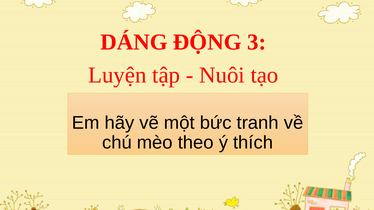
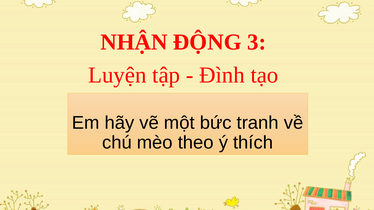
DÁNG: DÁNG -> NHẬN (134, 42)
Nuôi: Nuôi -> Đình (222, 75)
